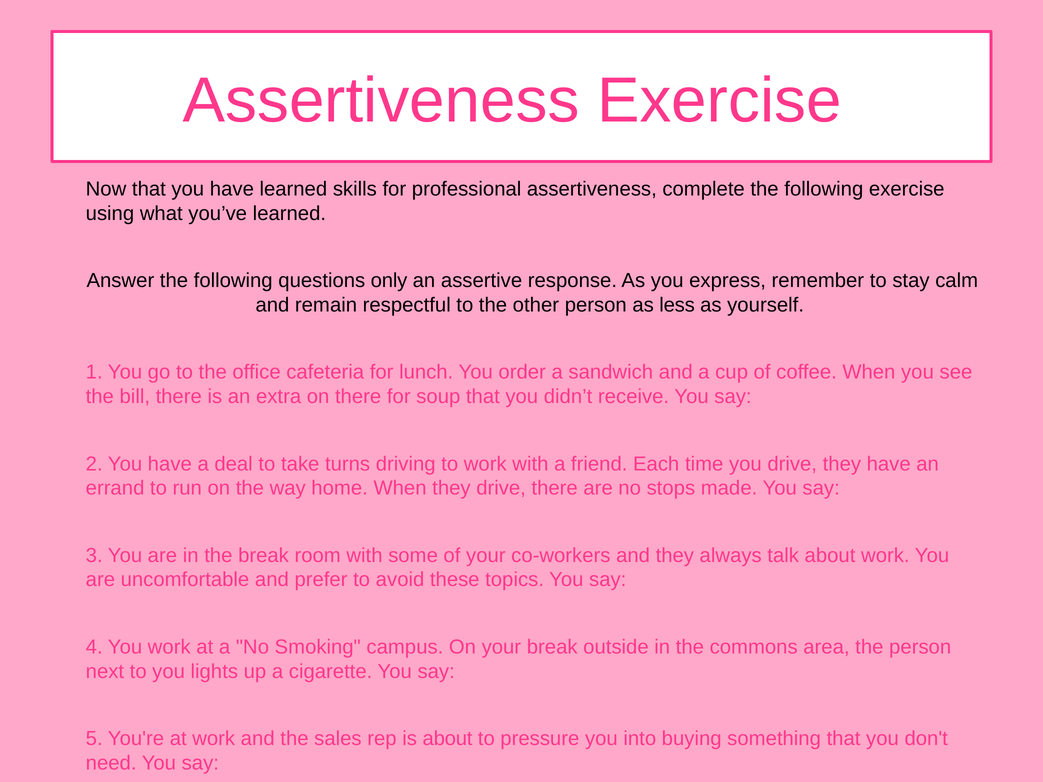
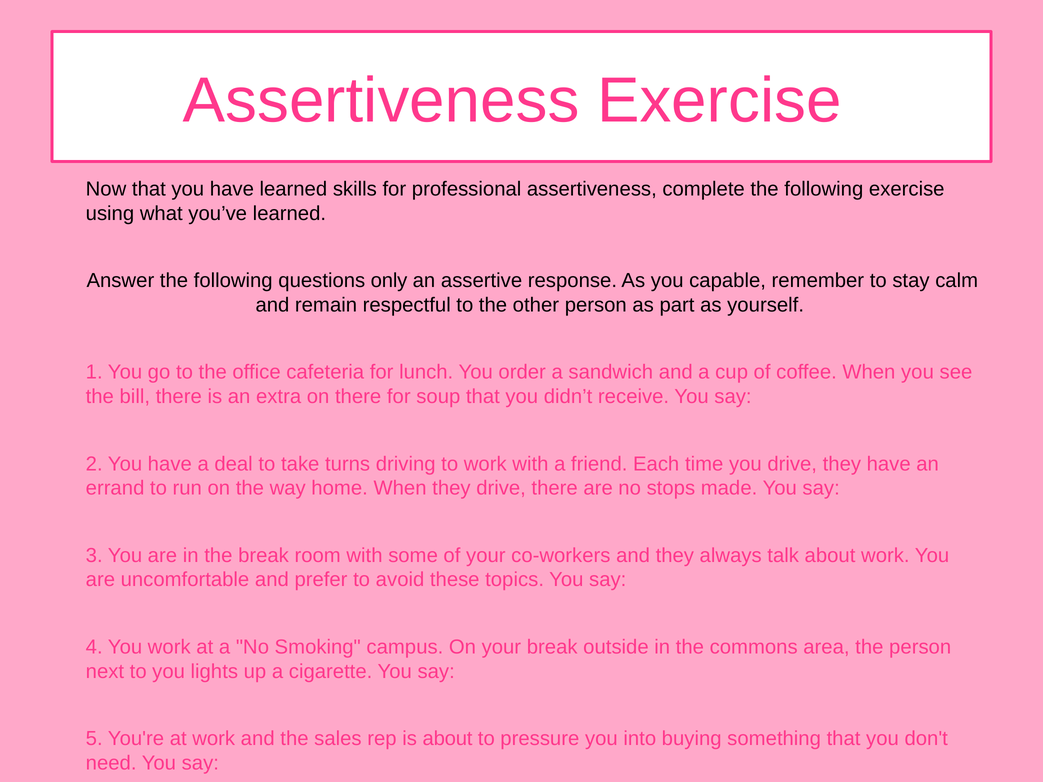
express: express -> capable (728, 281)
less: less -> part (677, 305)
